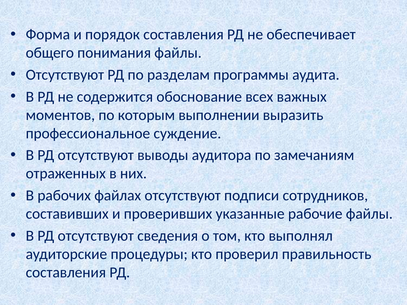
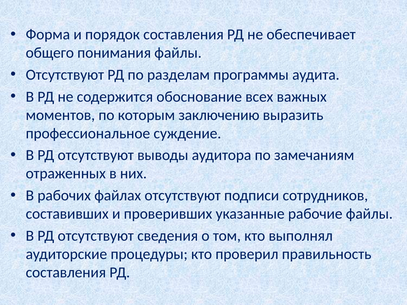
выполнении: выполнении -> заключению (219, 115)
